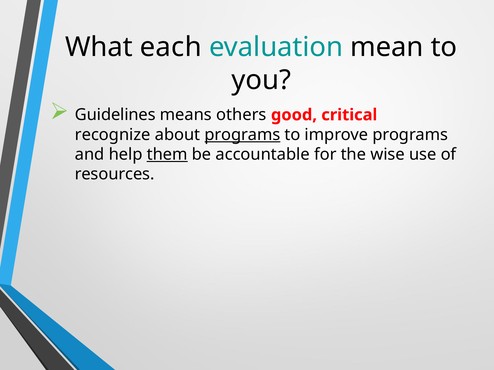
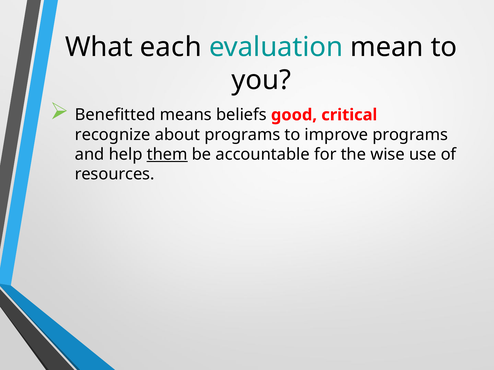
Guidelines: Guidelines -> Benefitted (115, 115)
others: others -> beliefs (241, 115)
programs underline: present -> none (242, 135)
